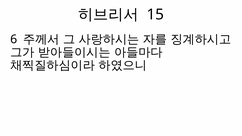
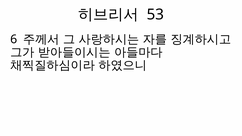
15: 15 -> 53 (155, 15)
